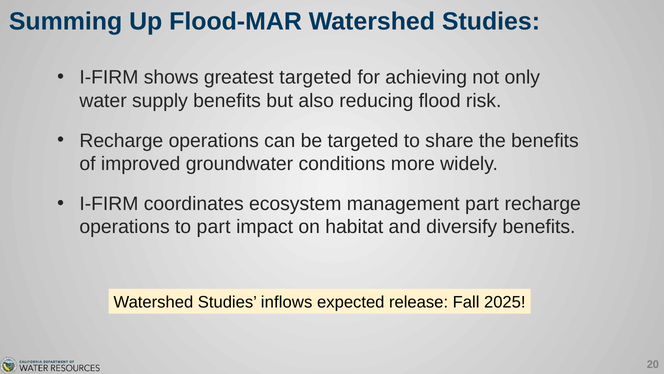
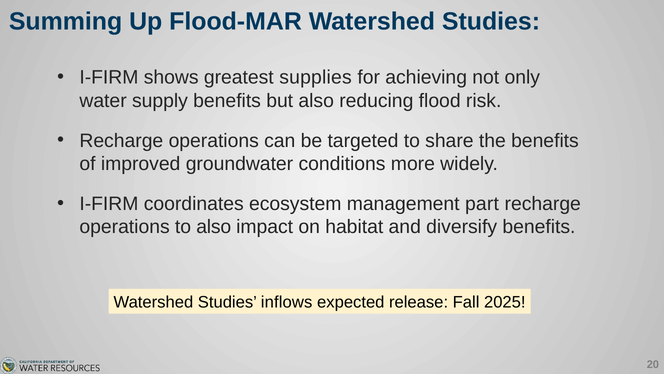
greatest targeted: targeted -> supplies (316, 77)
to part: part -> also (214, 227)
